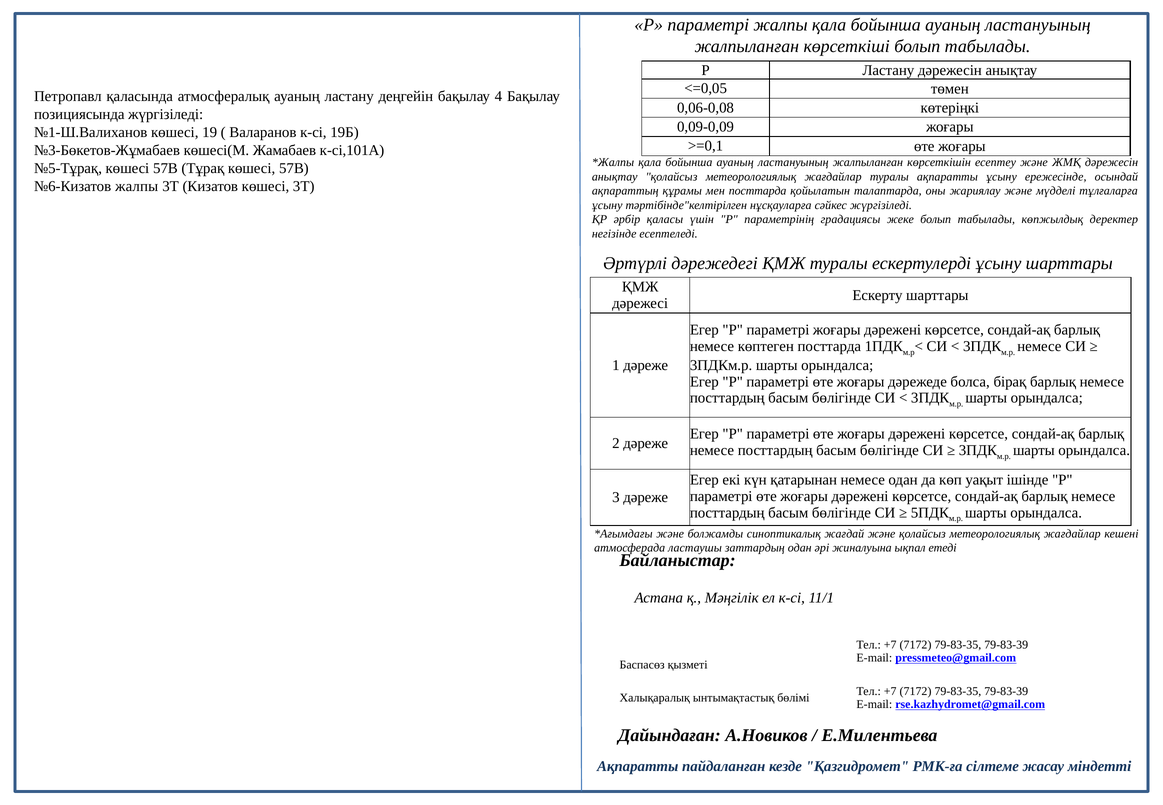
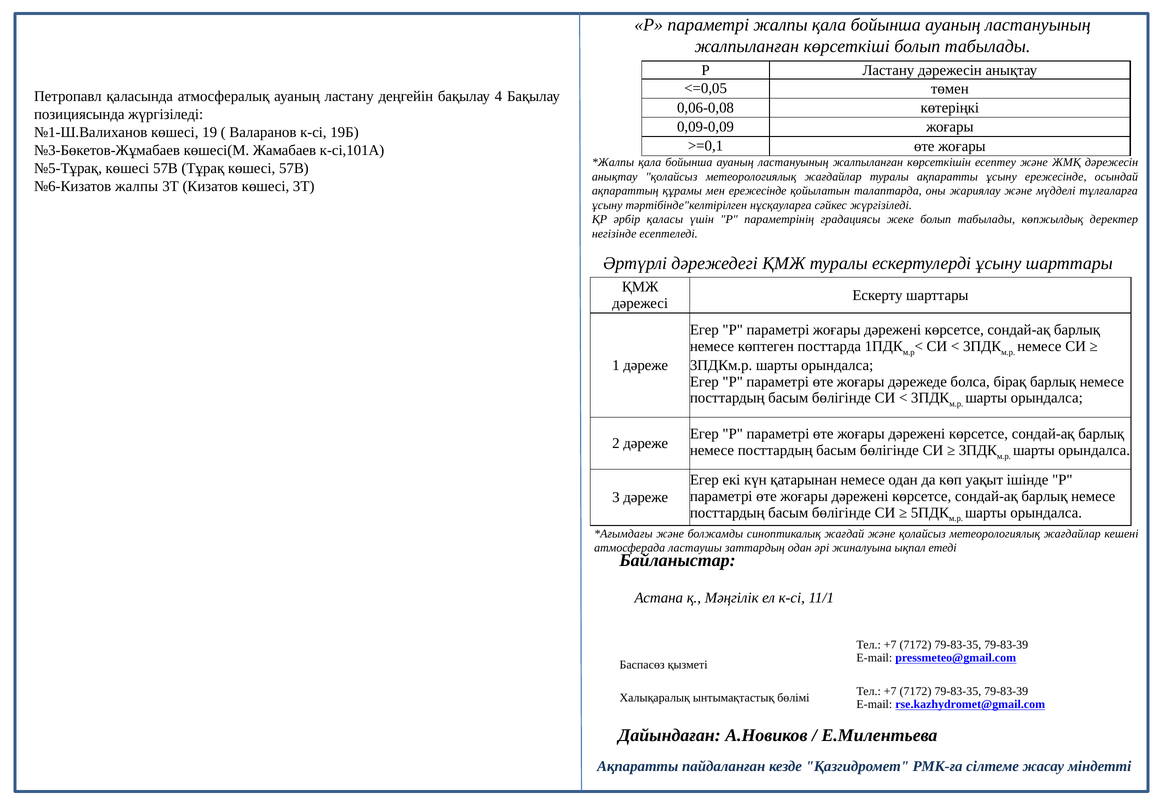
мен посттарда: посттарда -> ережесінде (758, 191)
